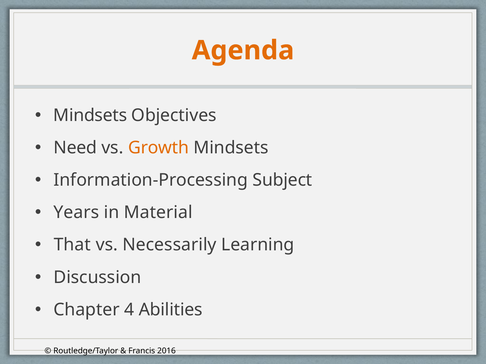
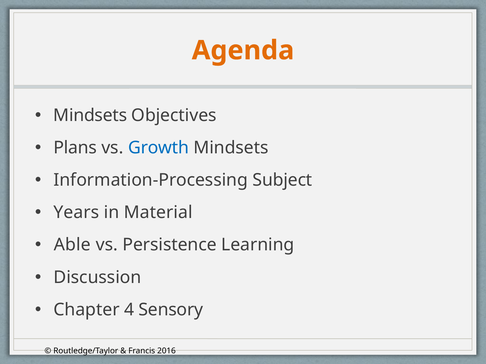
Need: Need -> Plans (75, 148)
Growth colour: orange -> blue (159, 148)
That: That -> Able (72, 245)
Necessarily: Necessarily -> Persistence (170, 245)
Abilities: Abilities -> Sensory (171, 310)
